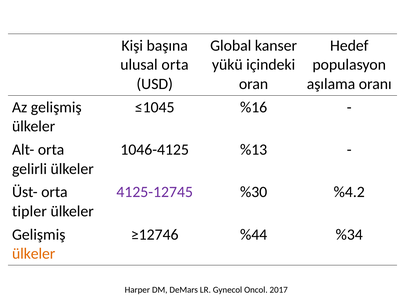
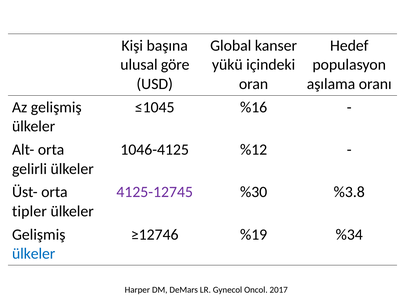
ulusal orta: orta -> göre (175, 65)
%13: %13 -> %12 (254, 150)
%4.2: %4.2 -> %3.8 (349, 193)
%44: %44 -> %19 (254, 235)
ülkeler colour: orange -> blue (34, 254)
